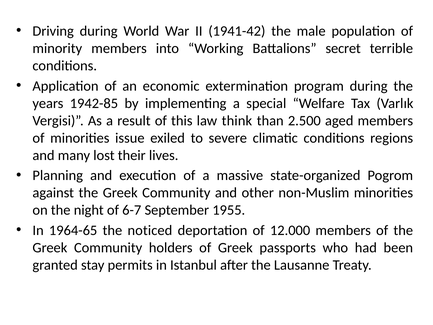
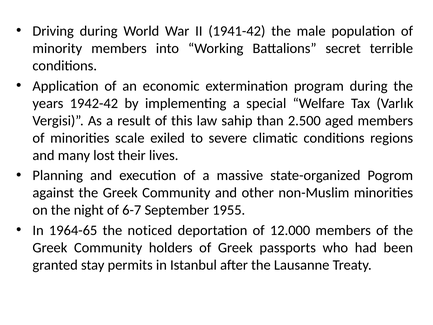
1942-85: 1942-85 -> 1942-42 (94, 103)
think: think -> sahip (237, 120)
issue: issue -> scale (130, 138)
